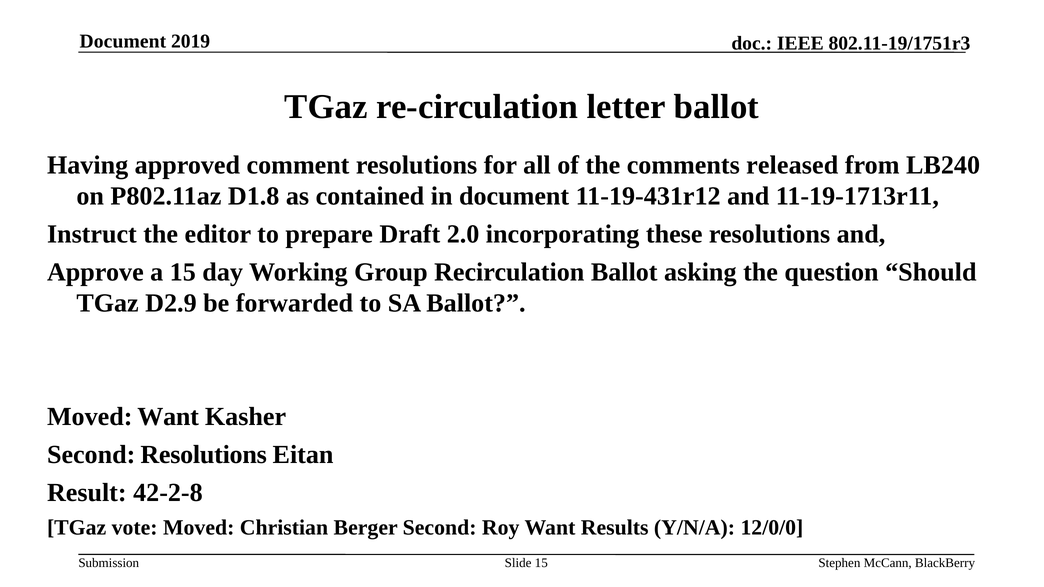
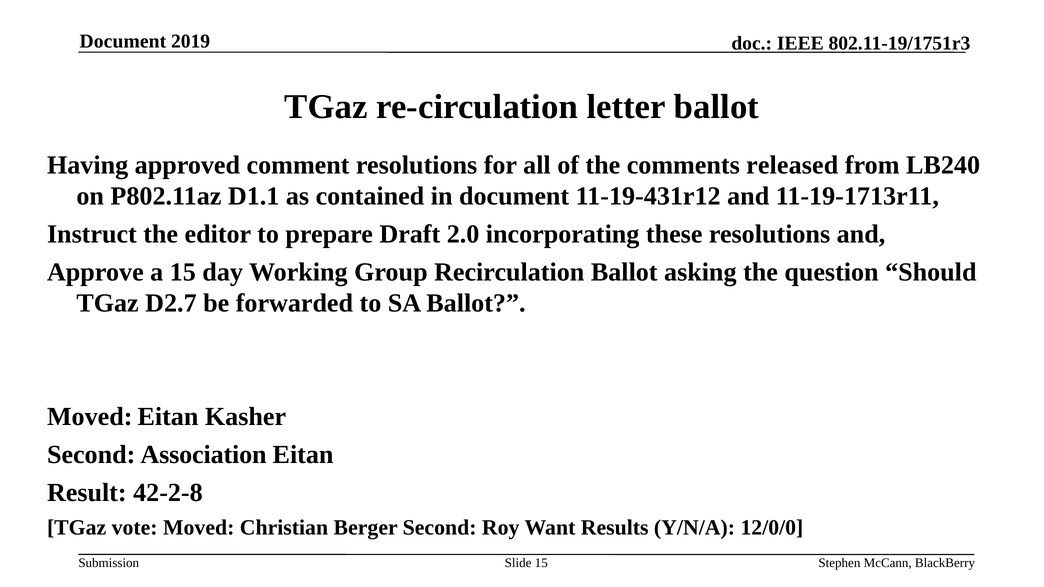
D1.8: D1.8 -> D1.1 (254, 196)
D2.9: D2.9 -> D2.7 (171, 303)
Moved Want: Want -> Eitan (168, 417)
Second Resolutions: Resolutions -> Association (204, 455)
